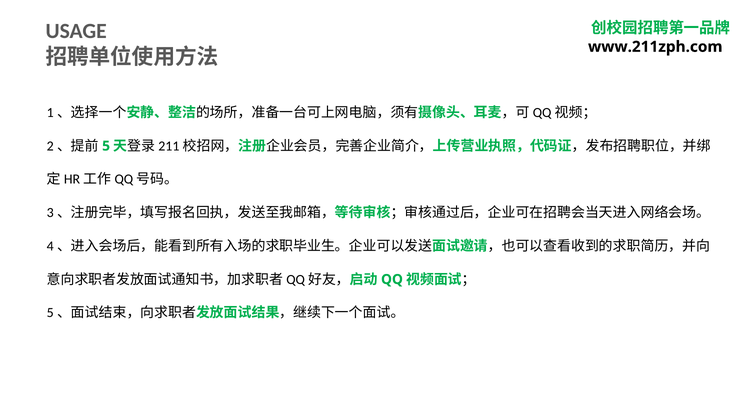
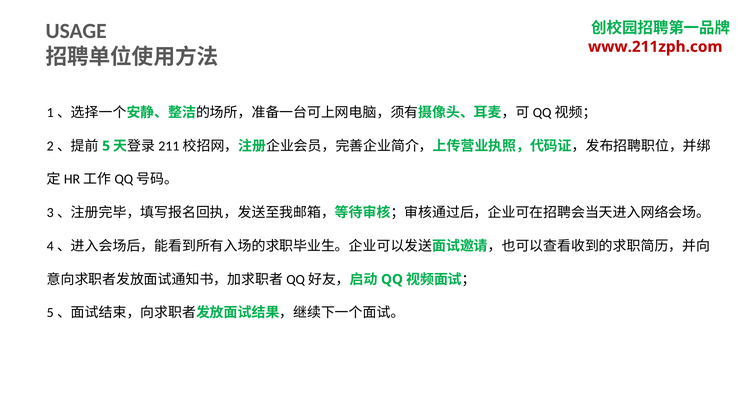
www.211zph.com colour: black -> red (655, 47)
